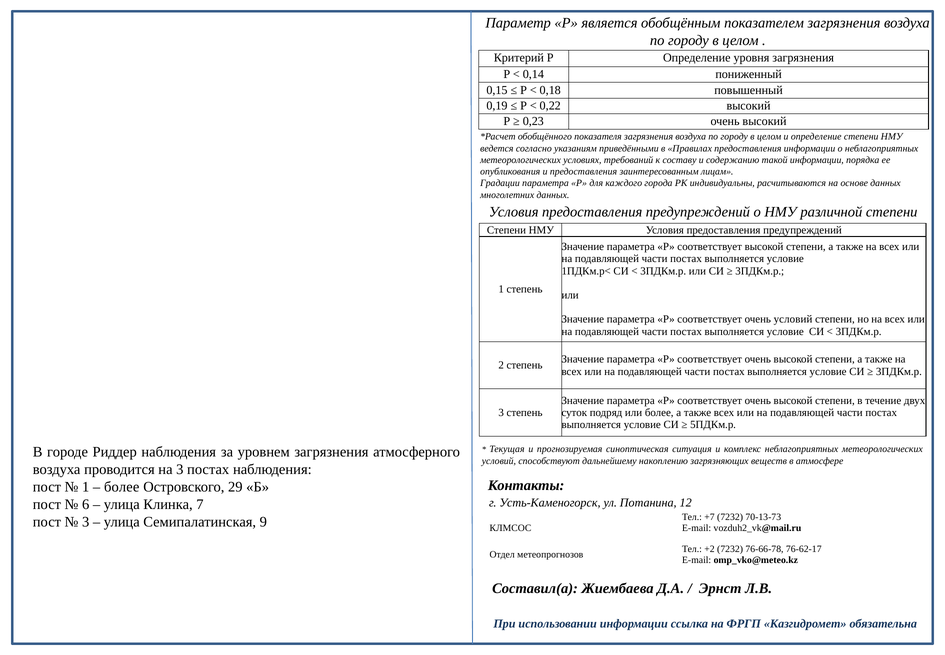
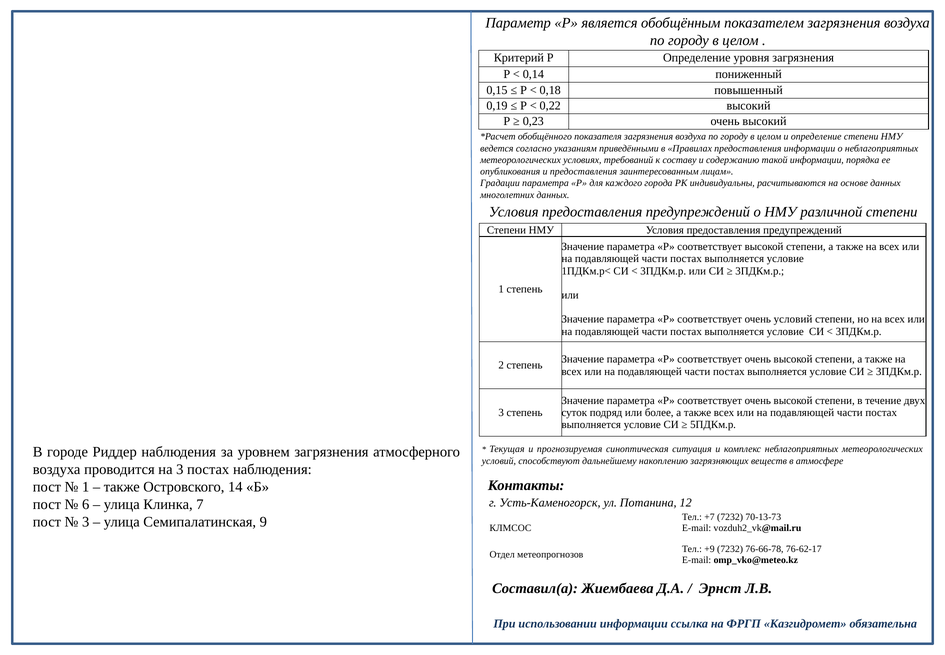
более: более -> также (122, 487)
29: 29 -> 14 (235, 487)
+2: +2 -> +9 (709, 549)
